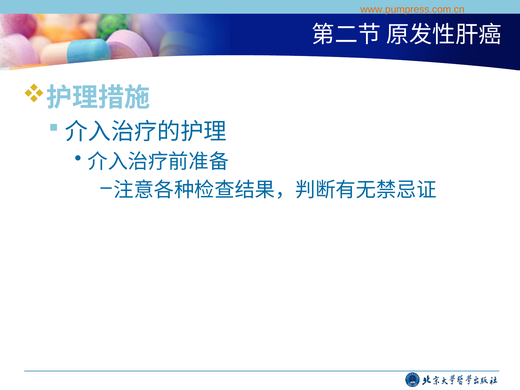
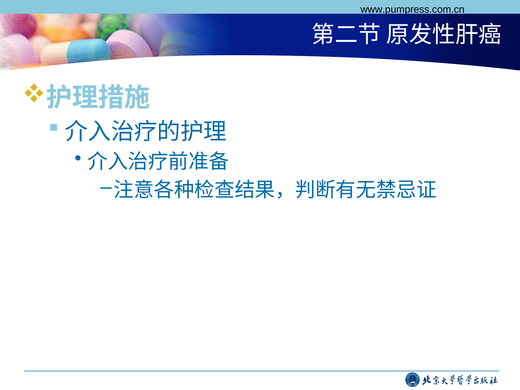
www.pumpress.com.cn colour: orange -> black (413, 9)
